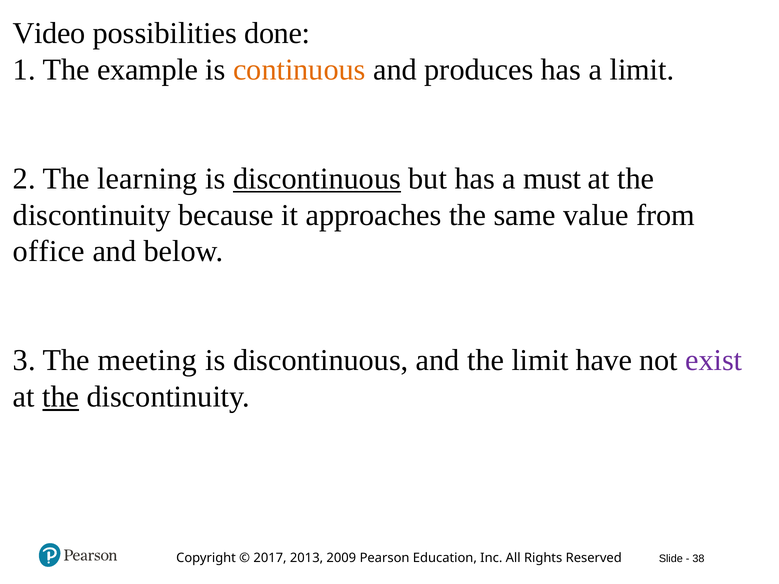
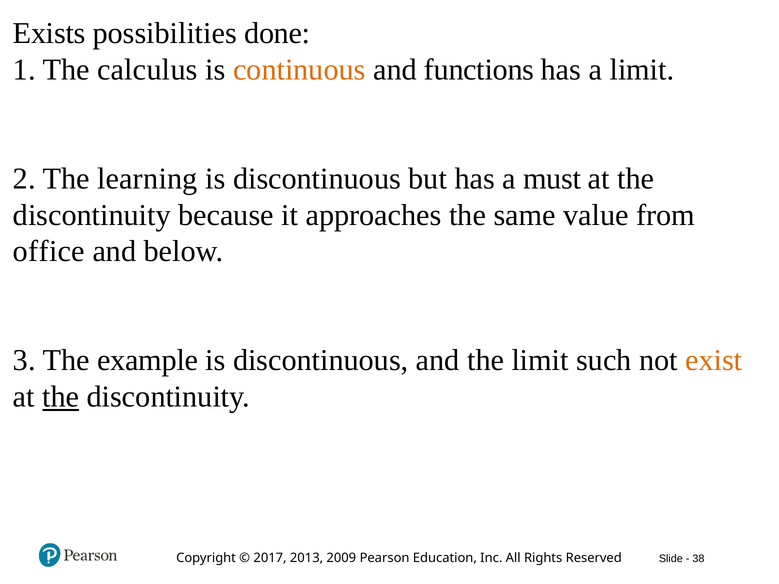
Video: Video -> Exists (49, 33)
example: example -> calculus (147, 70)
produces: produces -> functions (479, 70)
discontinuous underline: present -> none (317, 179)
meeting: meeting -> example (148, 361)
have: have -> such (604, 361)
exist colour: purple -> orange (714, 361)
